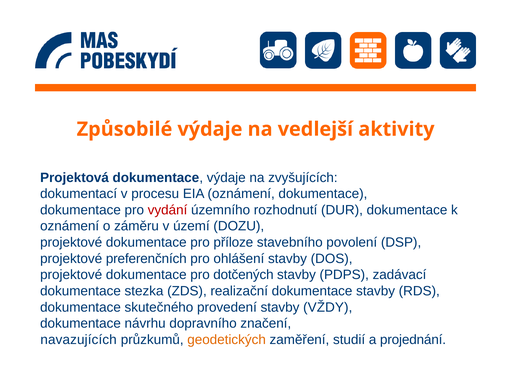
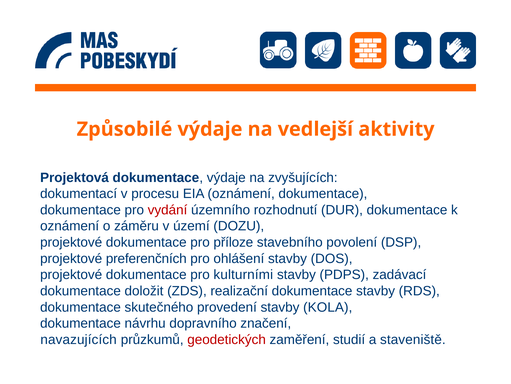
dotčených: dotčených -> kulturními (243, 274)
stezka: stezka -> doložit (144, 290)
VŽDY: VŽDY -> KOLA (328, 307)
geodetických colour: orange -> red (227, 339)
projednání: projednání -> staveniště (413, 339)
